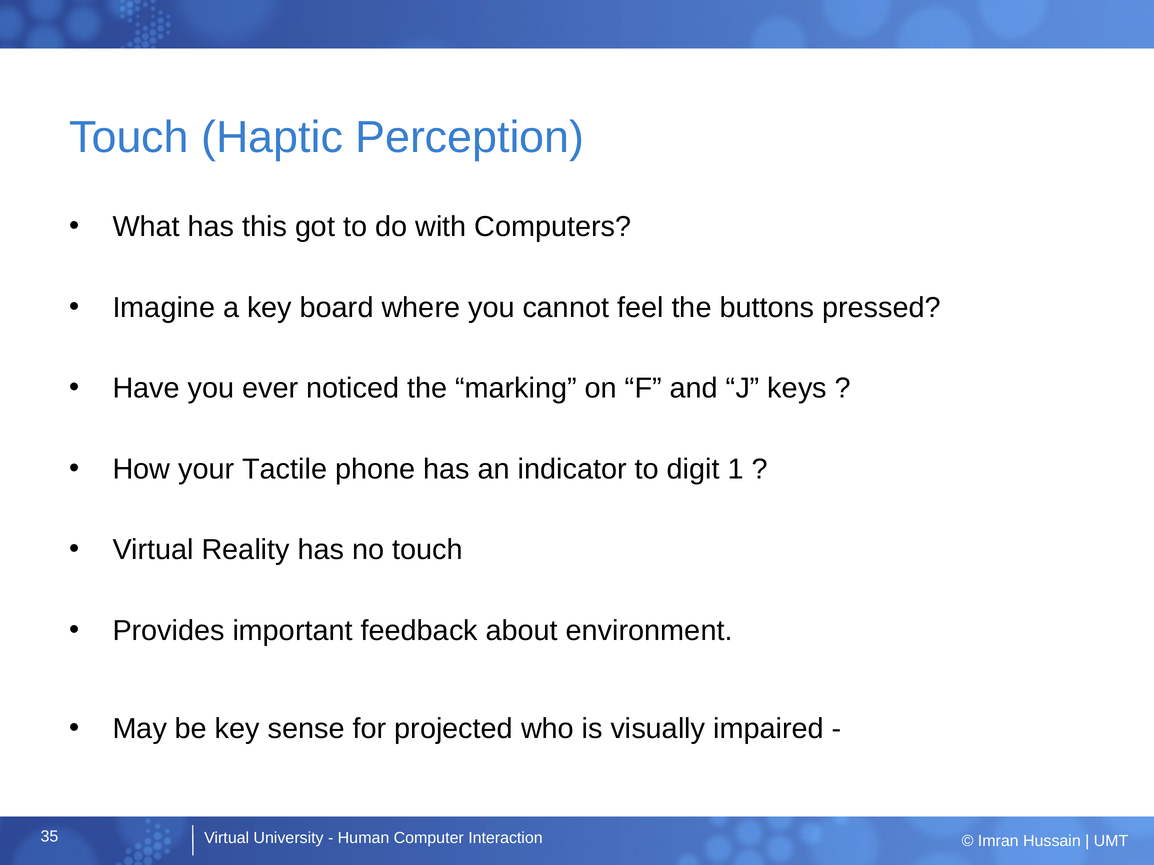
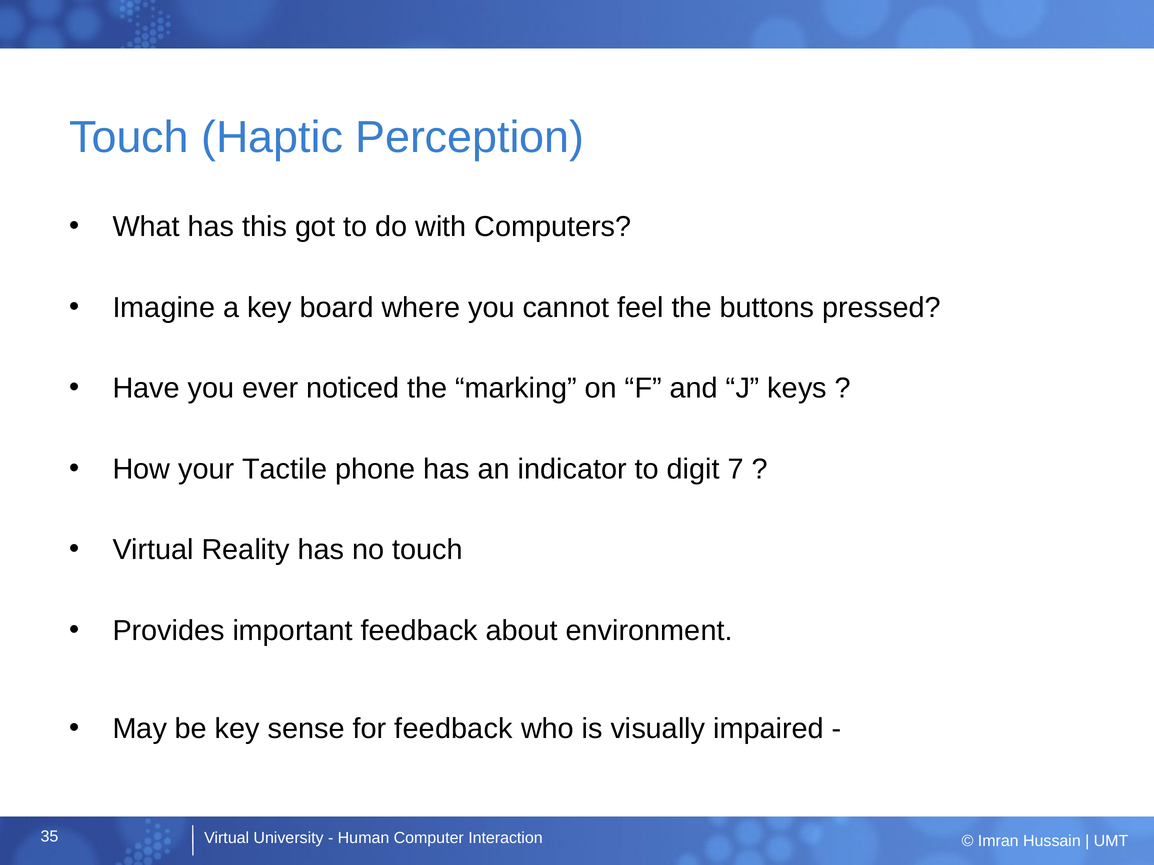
1: 1 -> 7 (736, 469)
for projected: projected -> feedback (454, 729)
